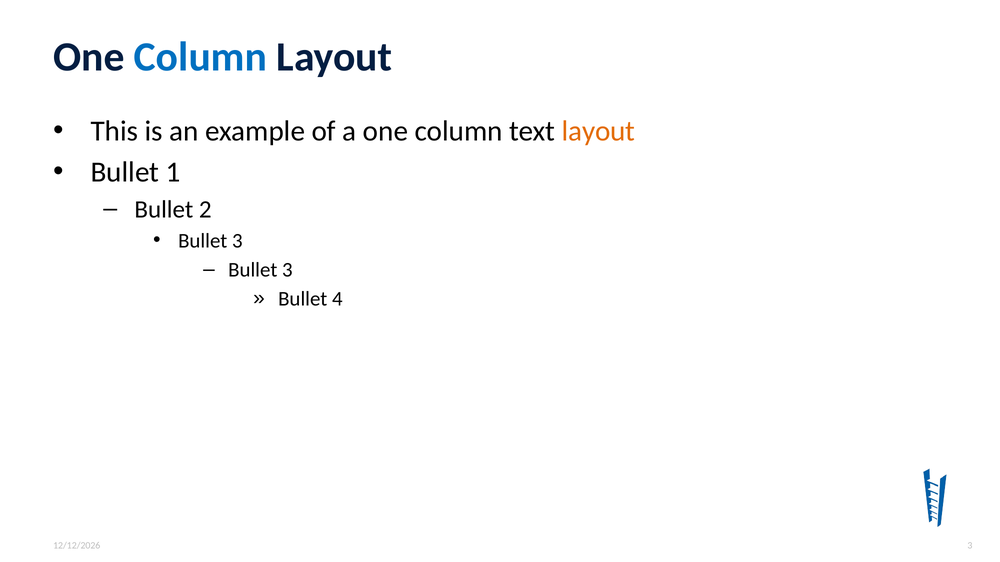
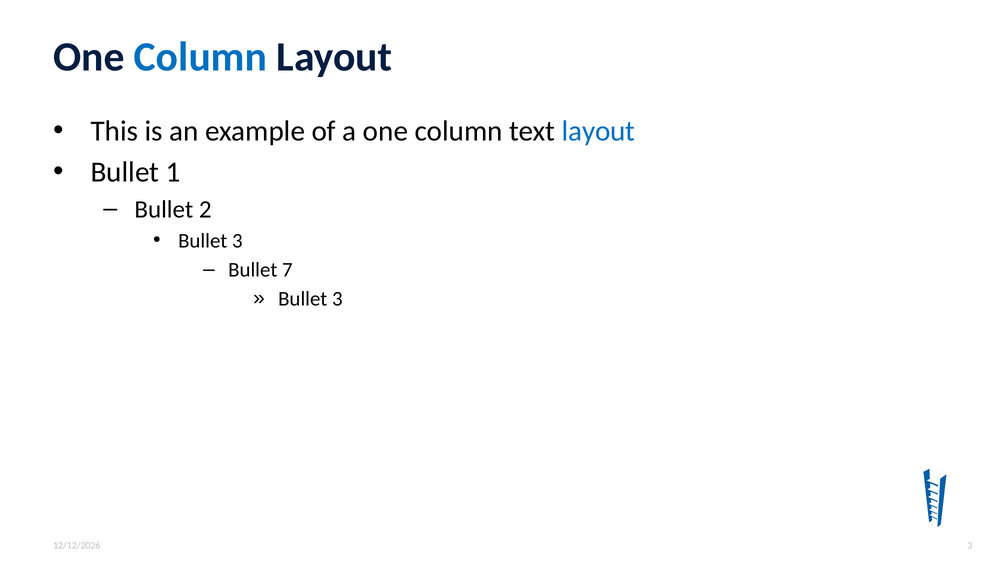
layout colour: orange -> blue (598, 131)
3: 3 -> 7 (287, 270)
4: 4 -> 3 (337, 299)
